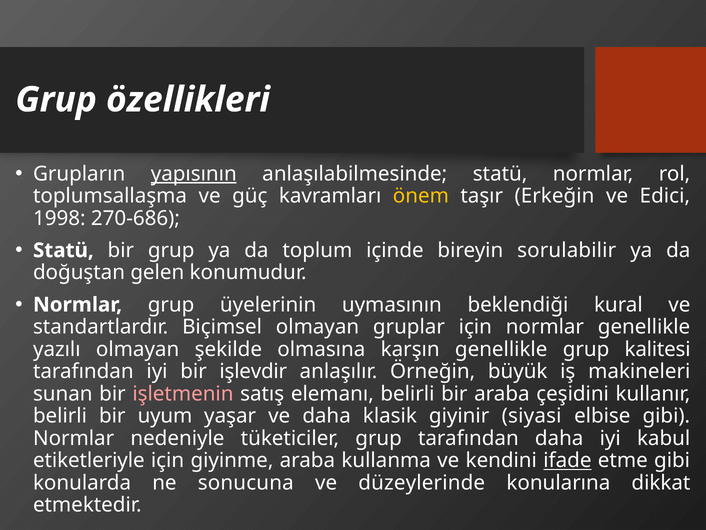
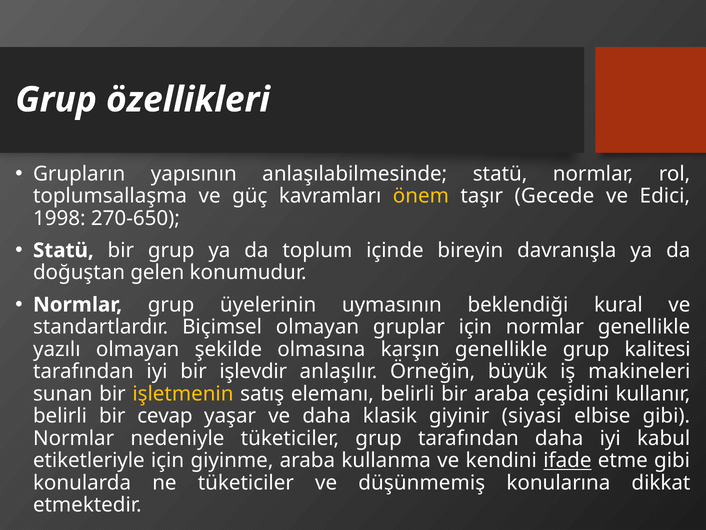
yapısının underline: present -> none (194, 174)
Erkeğin: Erkeğin -> Gecede (554, 196)
270-686: 270-686 -> 270-650 (135, 218)
sorulabilir: sorulabilir -> davranışla (567, 250)
işletmenin colour: pink -> yellow (183, 393)
uyum: uyum -> cevap (165, 416)
ne sonucuna: sonucuna -> tüketiciler (246, 482)
düzeylerinde: düzeylerinde -> düşünmemiş (422, 482)
